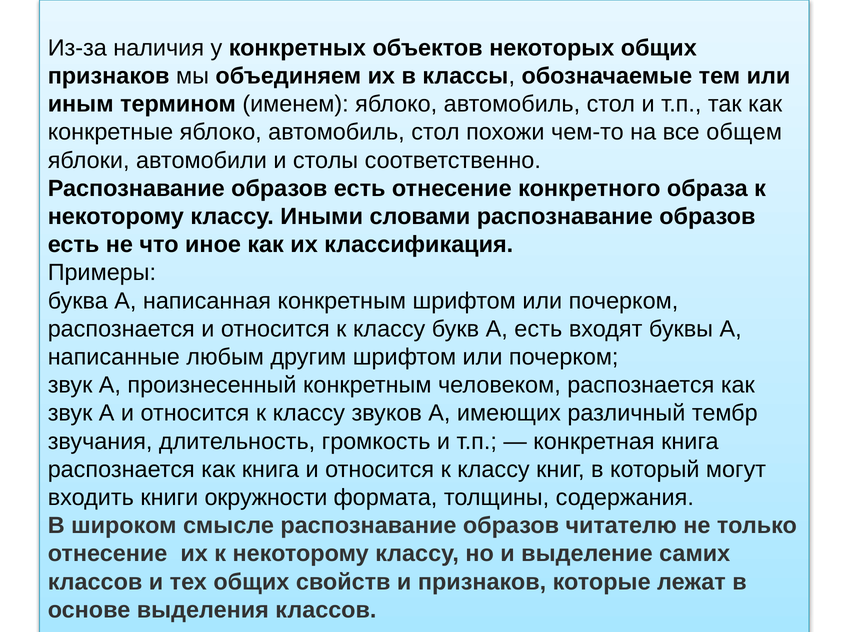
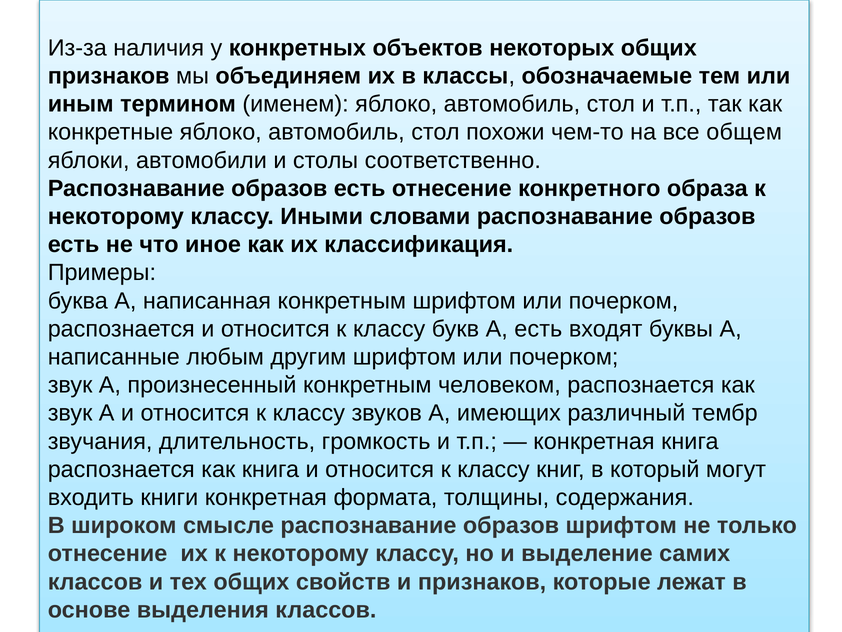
книги окружности: окружности -> конкретная (266, 497)
образов читателю: читателю -> шрифтом (621, 525)
